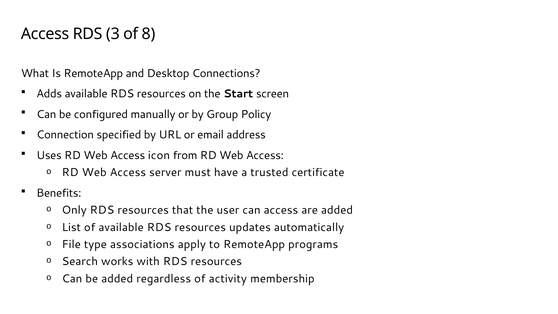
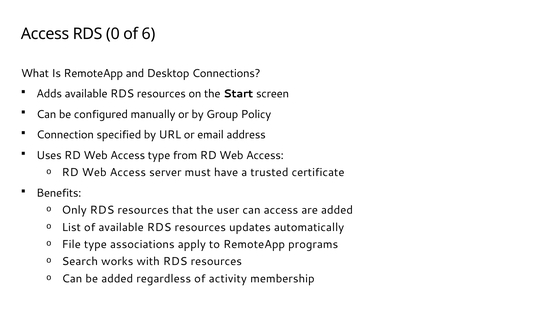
3: 3 -> 0 (113, 34)
8: 8 -> 6 (148, 34)
Access icon: icon -> type (159, 155)
